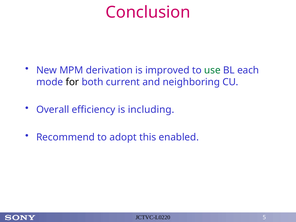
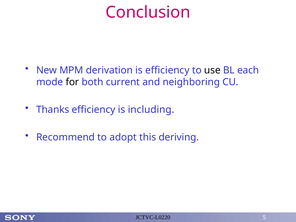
is improved: improved -> efficiency (167, 70)
use colour: green -> black (212, 70)
Overall: Overall -> Thanks (53, 110)
enabled: enabled -> deriving (179, 137)
